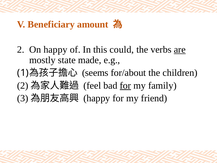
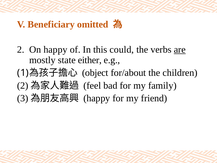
amount: amount -> omitted (93, 24)
made: made -> either (90, 60)
seems: seems -> object (95, 73)
for underline: present -> none (125, 85)
